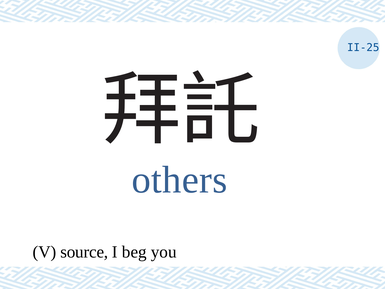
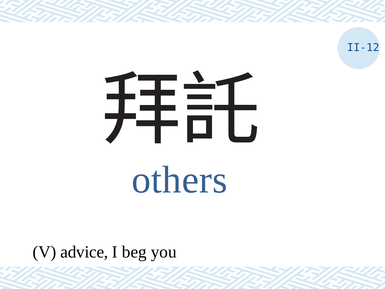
II-25: II-25 -> II-12 (363, 48)
source: source -> advice (84, 252)
